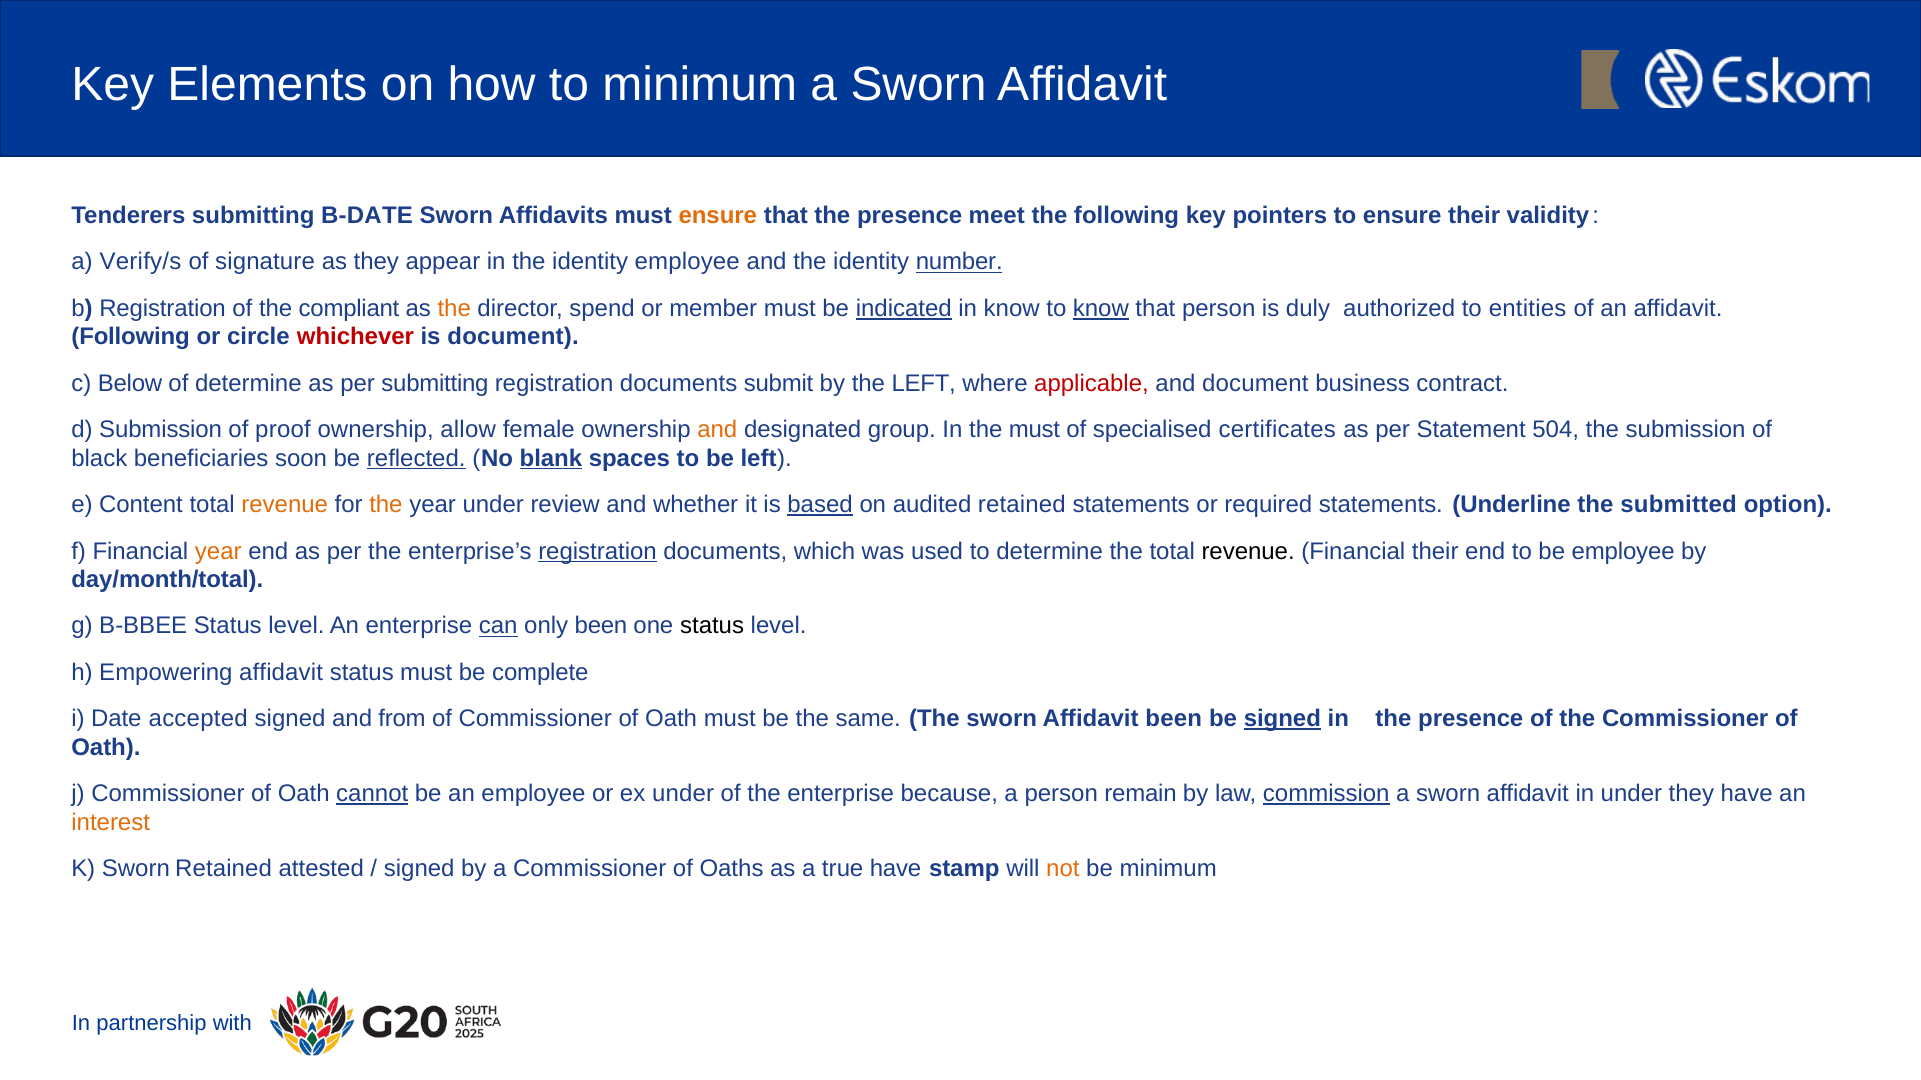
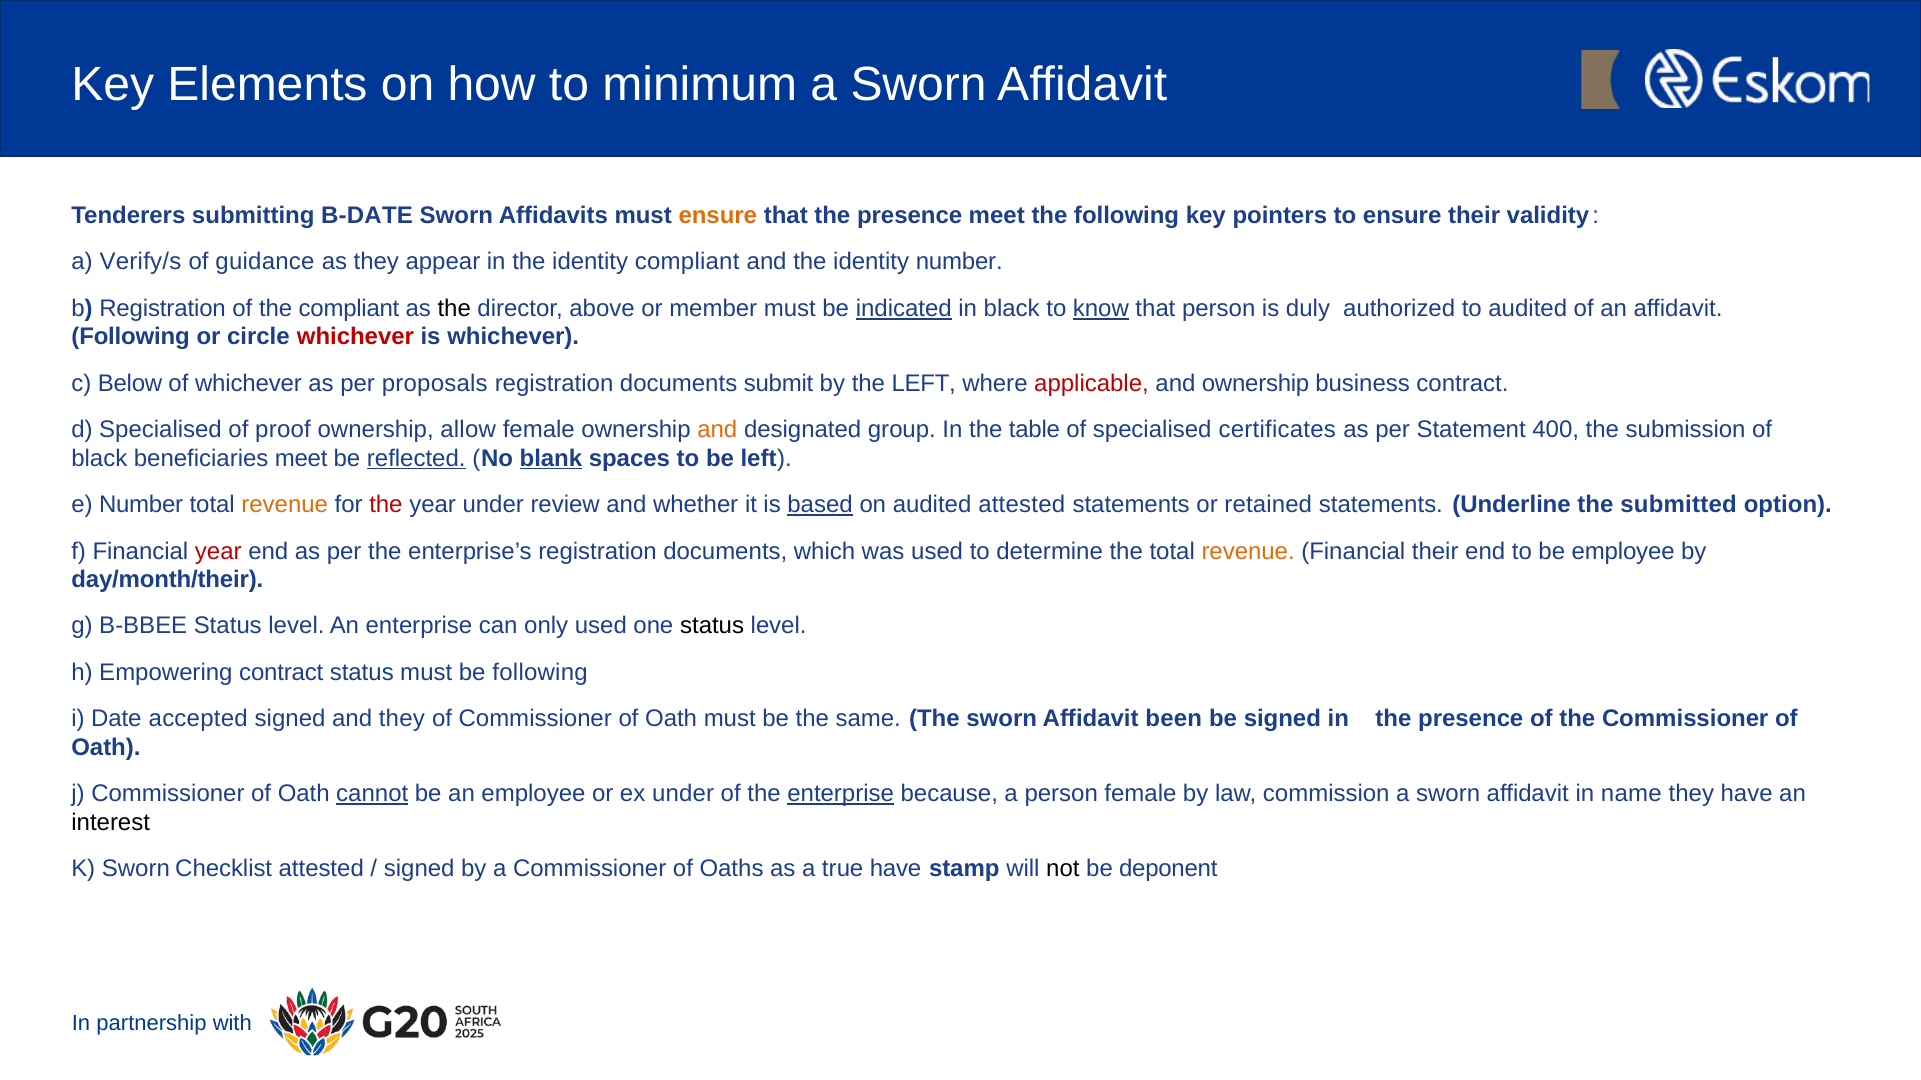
signature: signature -> guidance (265, 262)
identity employee: employee -> compliant (687, 262)
number underline: present -> none (959, 262)
the colour: orange -> black (454, 309)
spend: spend -> above (602, 309)
in know: know -> black (1012, 309)
to entities: entities -> audited (1528, 309)
is document: document -> whichever (513, 337)
of determine: determine -> whichever (248, 384)
per submitting: submitting -> proposals (435, 384)
and document: document -> ownership (1256, 384)
d Submission: Submission -> Specialised (161, 430)
the must: must -> table (1035, 430)
504: 504 -> 400 (1556, 430)
beneficiaries soon: soon -> meet (301, 459)
e Content: Content -> Number (141, 505)
the colour: orange -> red (386, 505)
audited retained: retained -> attested (1022, 505)
required: required -> retained (1268, 505)
year colour: orange -> red (218, 551)
registration underline: present -> none (598, 551)
revenue colour: black -> orange (1248, 551)
day/month/total: day/month/total -> day/month/their (167, 580)
can underline: present -> none (498, 626)
only been: been -> used (601, 626)
Empowering affidavit: affidavit -> contract (281, 673)
be complete: complete -> following (540, 673)
and from: from -> they (402, 719)
signed underline: present -> none (1282, 719)
enterprise underline: none -> present (841, 794)
person remain: remain -> female (1140, 794)
commission underline: present -> none (1326, 794)
in under: under -> name (1631, 794)
interest colour: orange -> black (111, 823)
Sworn Retained: Retained -> Checklist (224, 869)
not colour: orange -> black (1063, 869)
be minimum: minimum -> deponent (1168, 869)
